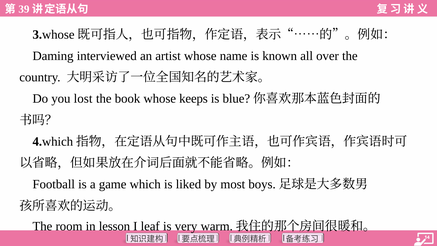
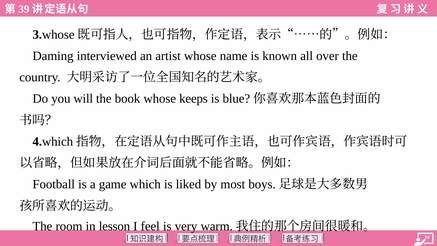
lost: lost -> will (83, 99)
leaf: leaf -> feel (150, 226)
